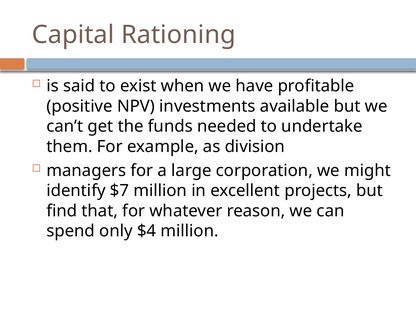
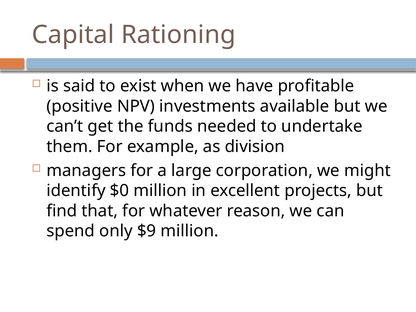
$7: $7 -> $0 (120, 191)
$4: $4 -> $9 (147, 231)
